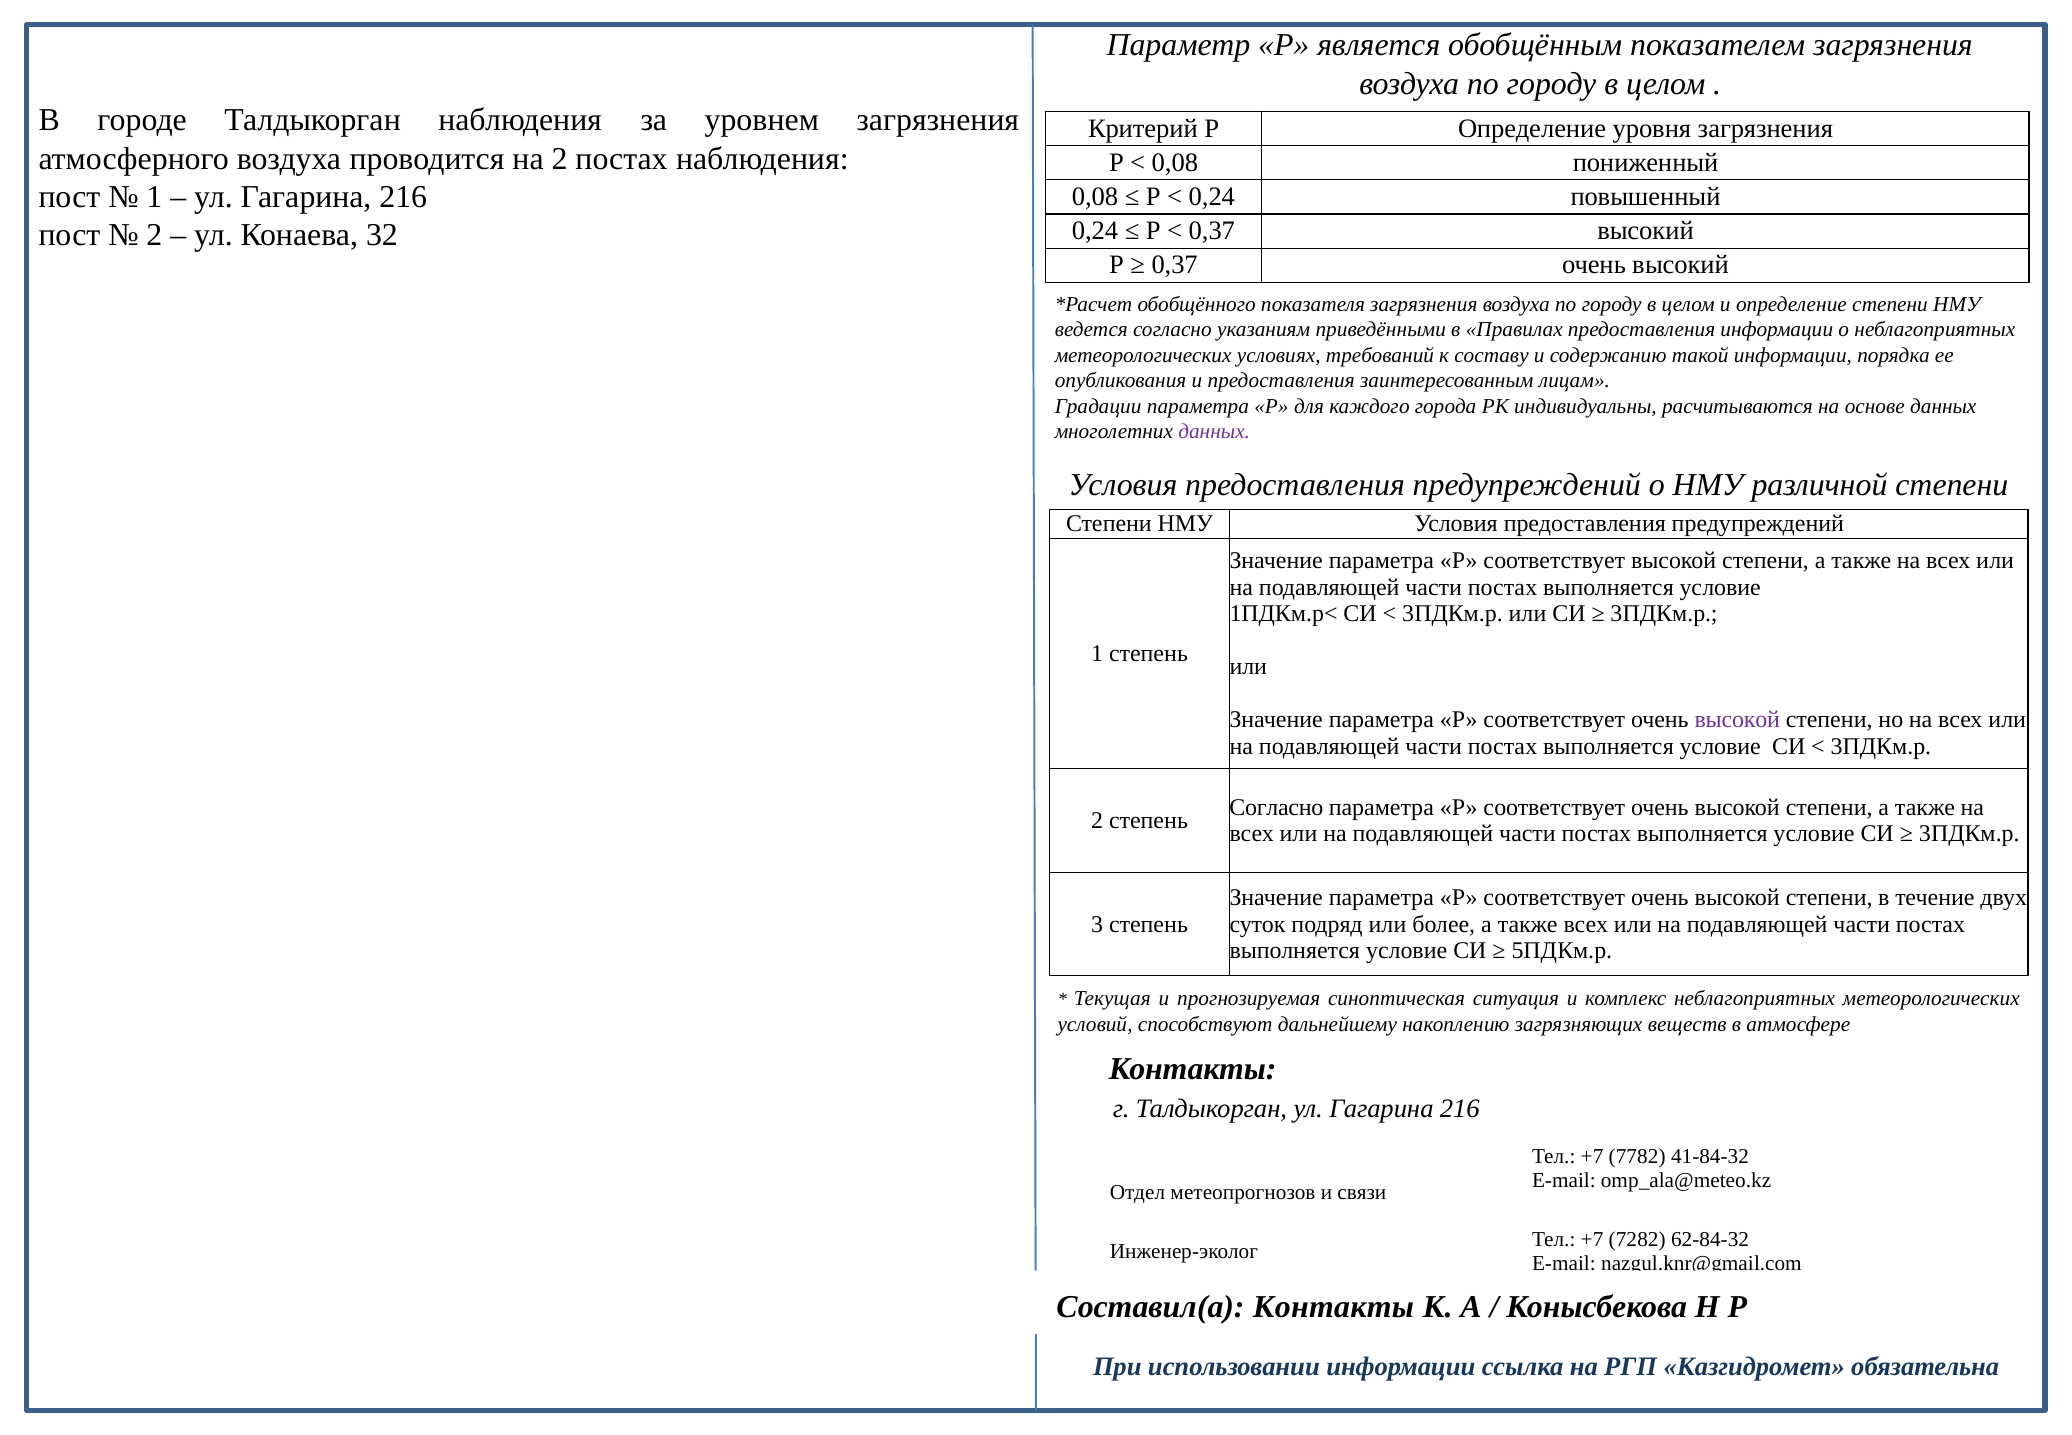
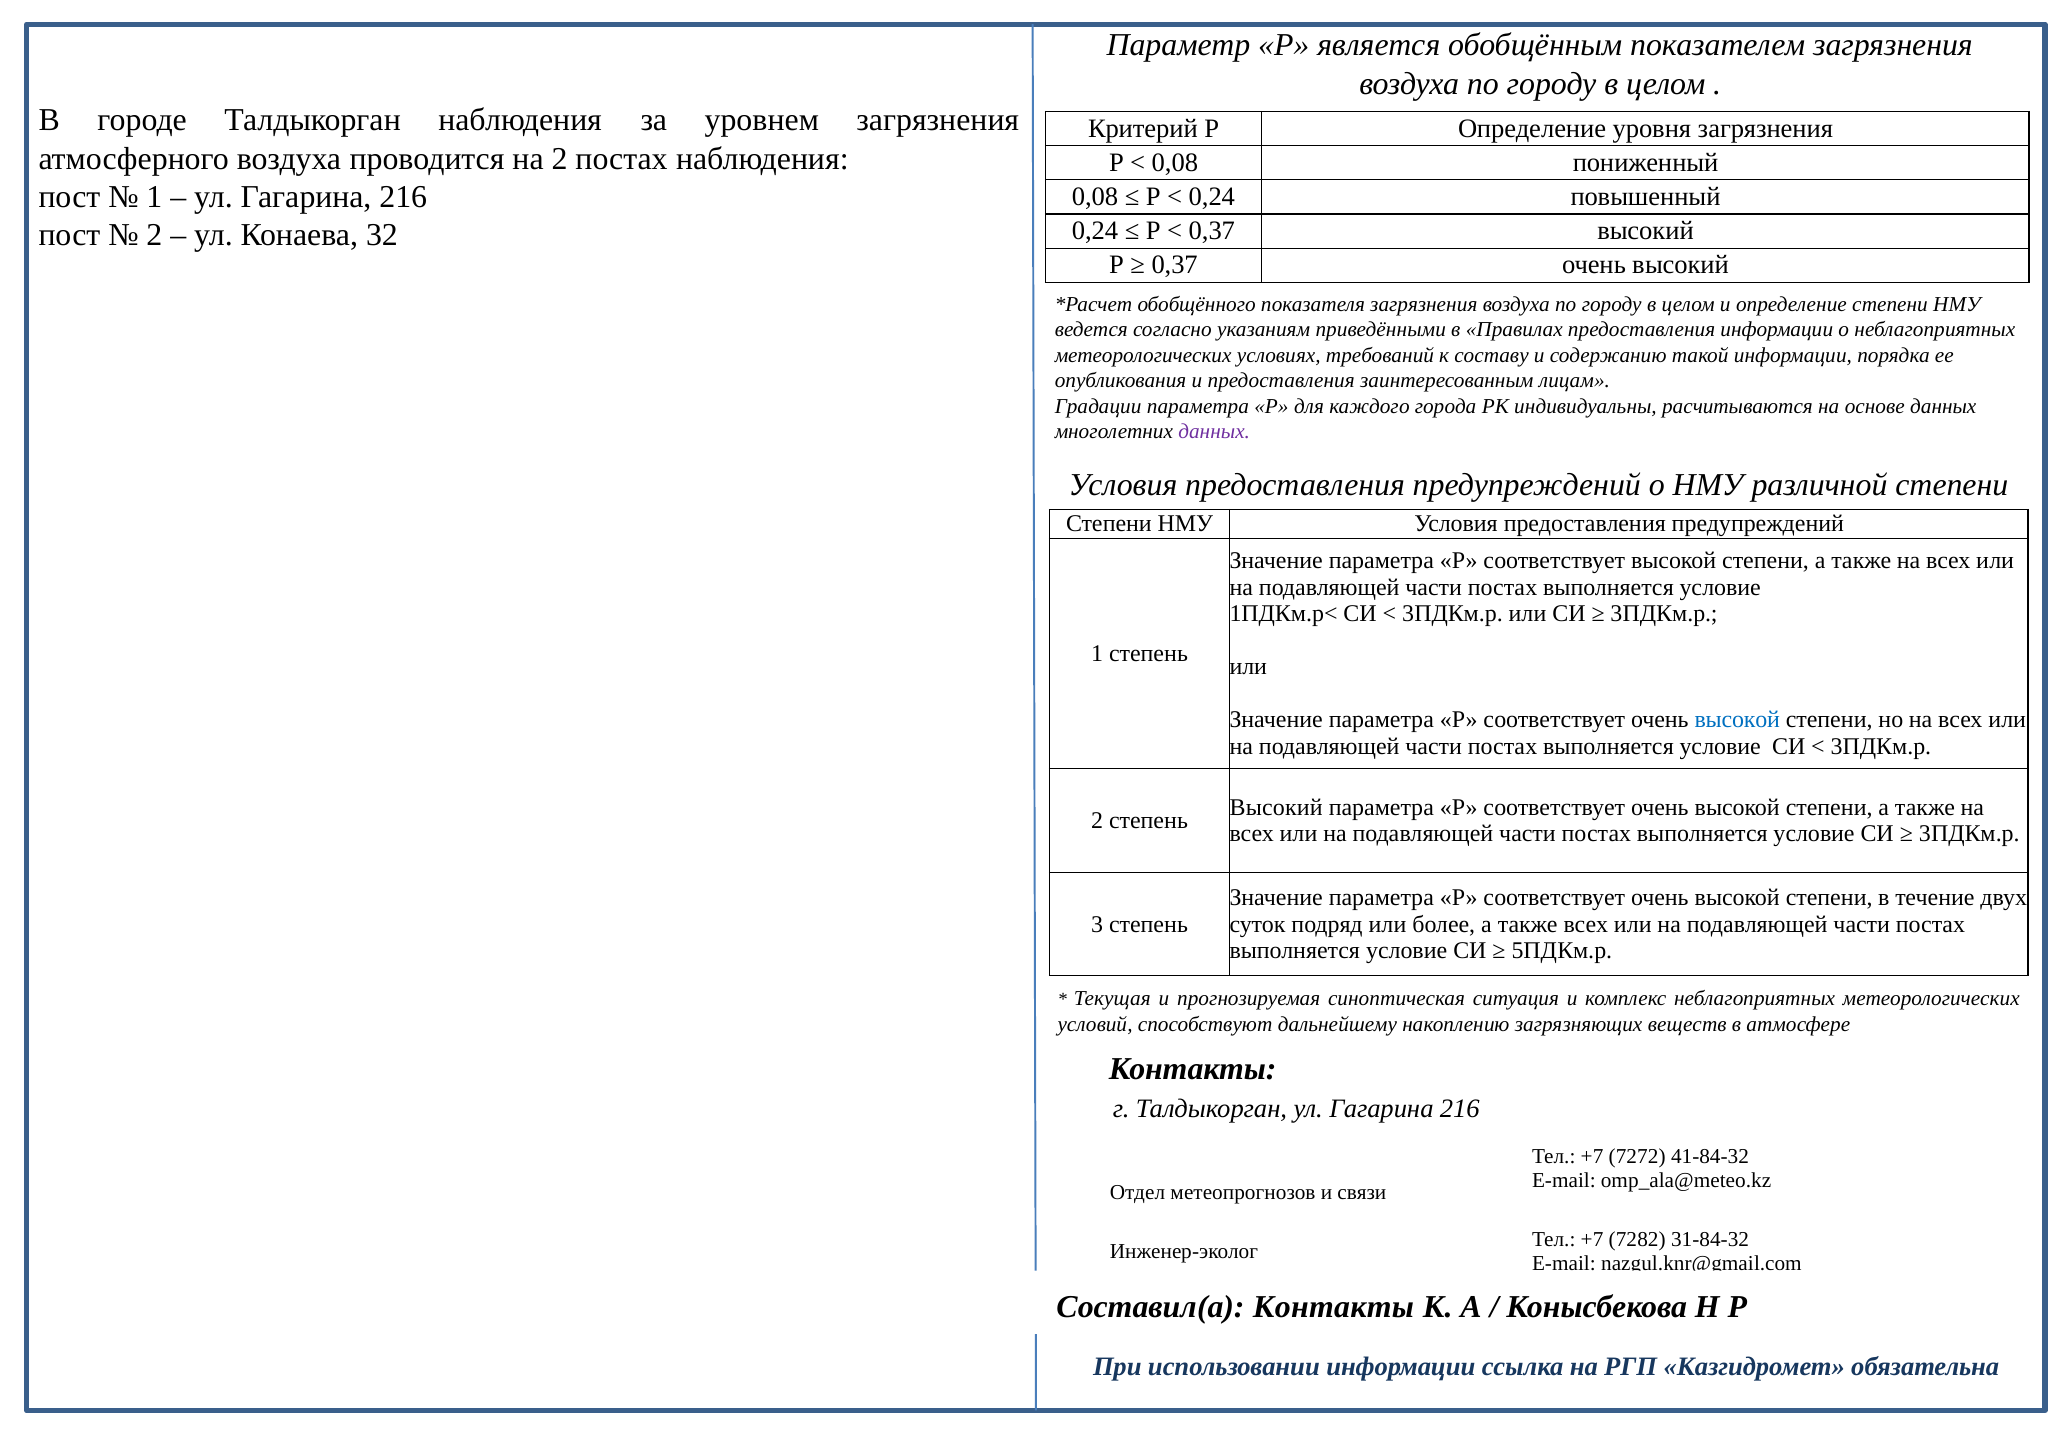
высокой colour: purple -> blue (1737, 720)
Согласно: Согласно -> Высокий (1276, 807)
7782: 7782 -> 7272 (1637, 1156)
62-84-32: 62-84-32 -> 31-84-32 (1710, 1239)
